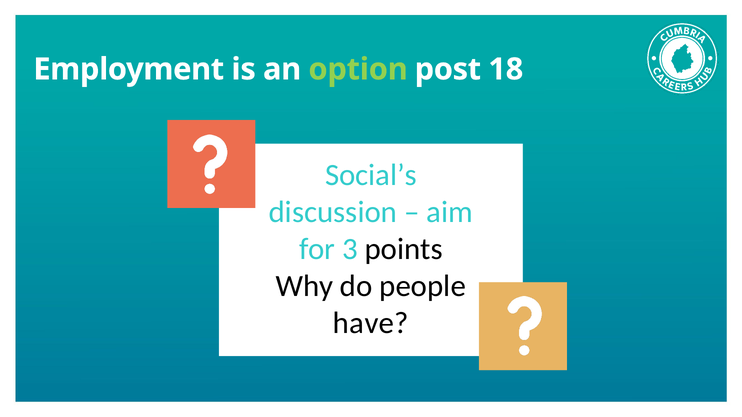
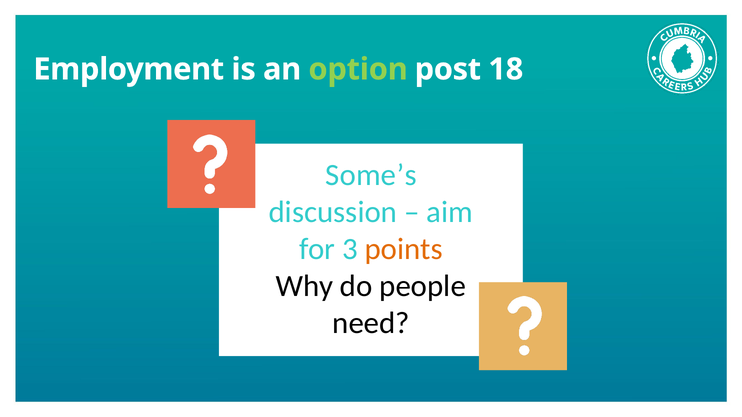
Social’s: Social’s -> Some’s (371, 175)
points colour: black -> orange (404, 249)
have: have -> need (371, 324)
